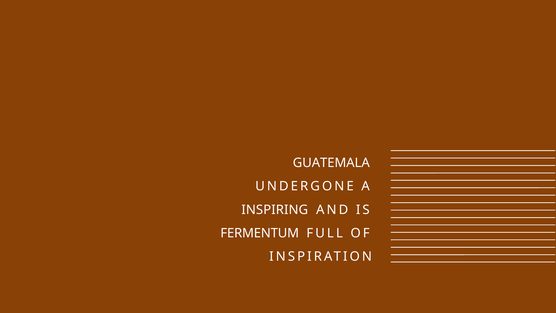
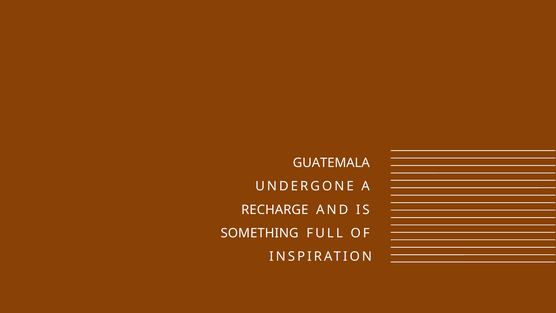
INSPIRING: INSPIRING -> RECHARGE (275, 210)
FERMENTUM: FERMENTUM -> SOMETHING (260, 233)
